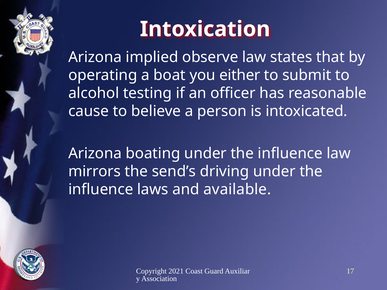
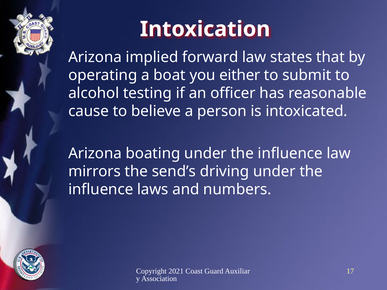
observe: observe -> forward (210, 57)
available: available -> numbers (237, 190)
